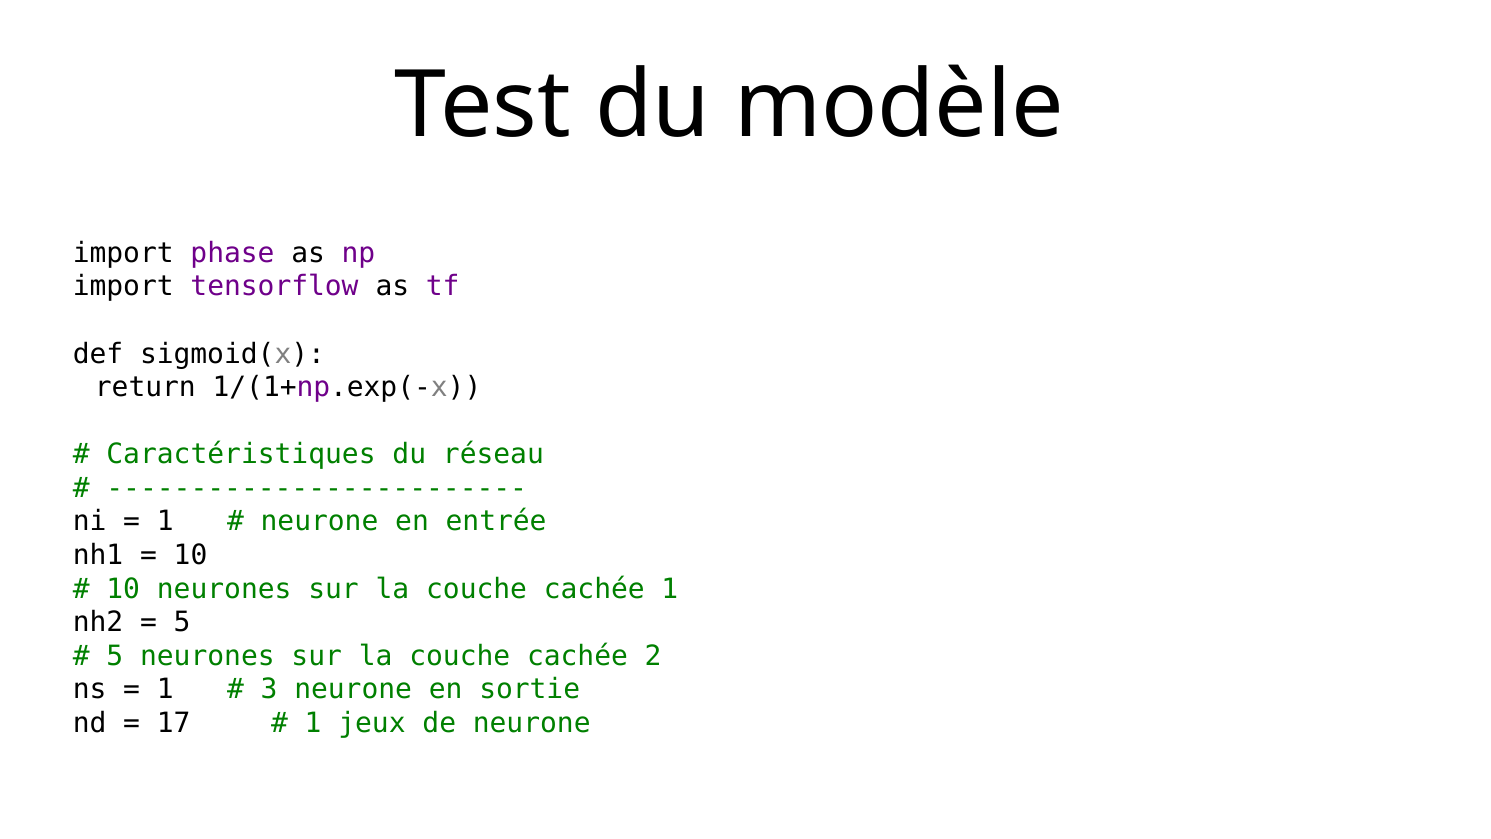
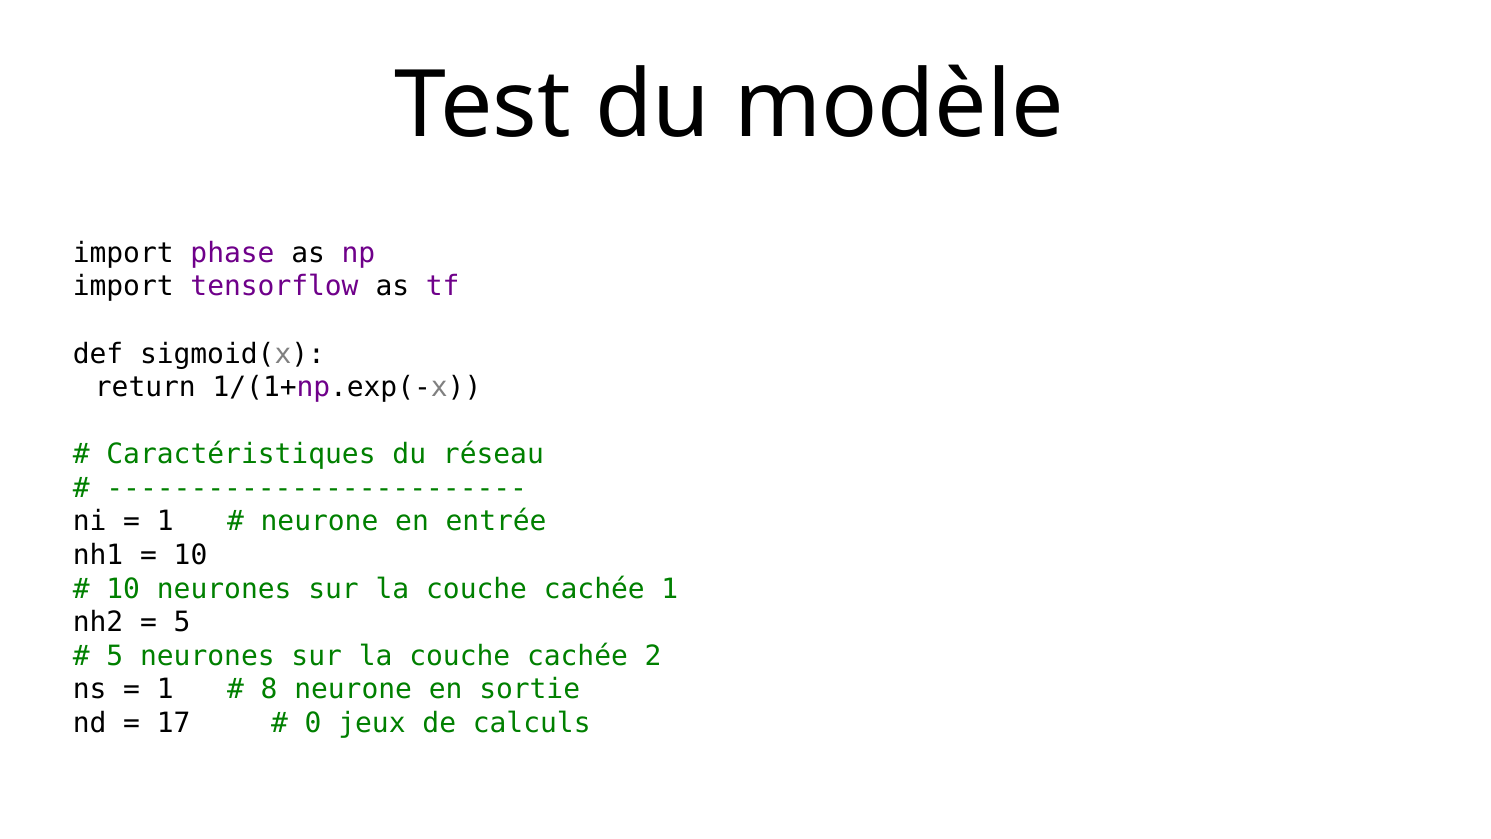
3: 3 -> 8 (269, 689)
1: 1 -> 0 (313, 723)
de neurone: neurone -> calculs (532, 723)
